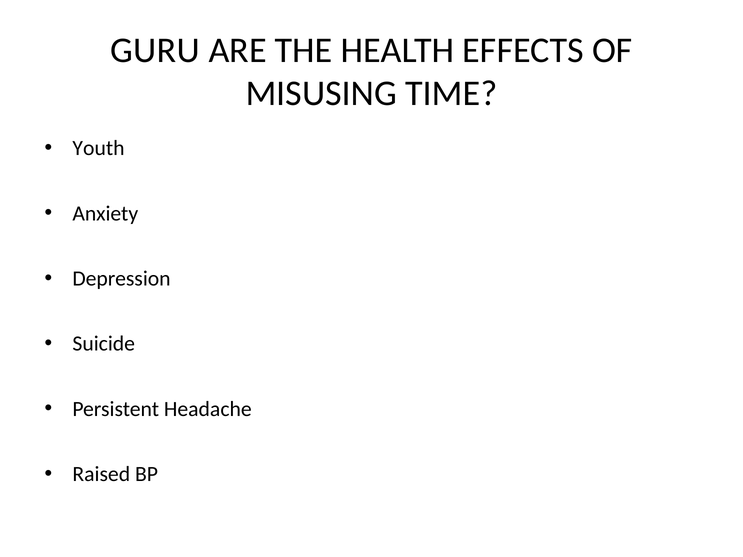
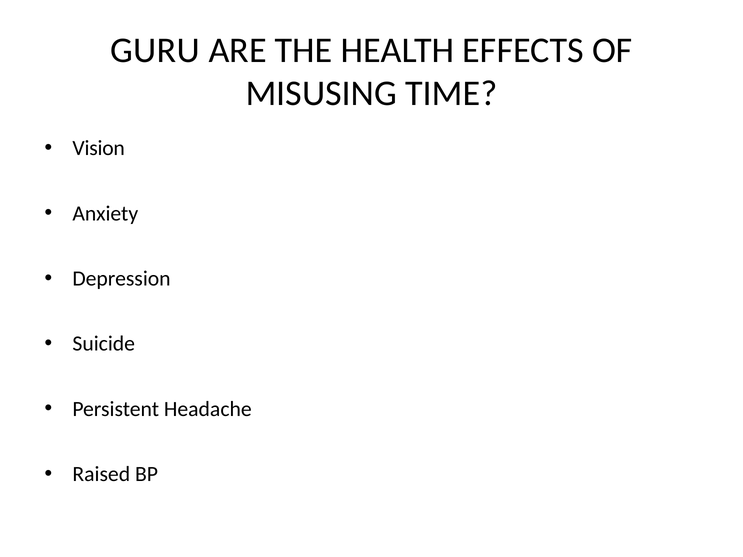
Youth: Youth -> Vision (99, 148)
